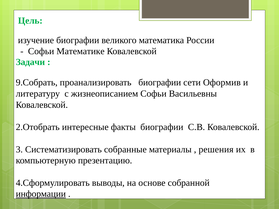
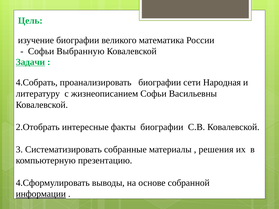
Математике: Математике -> Выбранную (80, 51)
Задачи underline: none -> present (30, 62)
9.Собрать: 9.Собрать -> 4.Собрать (37, 83)
Оформив: Оформив -> Народная (222, 83)
